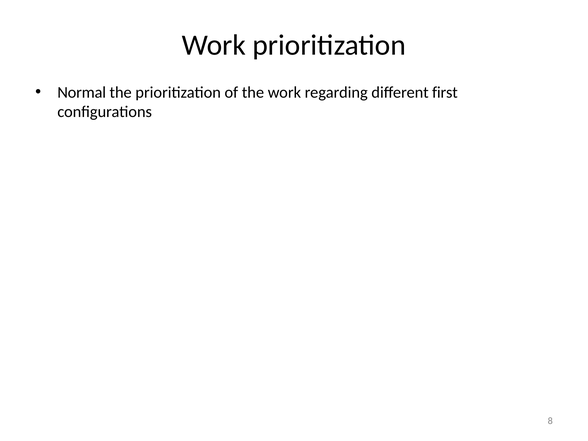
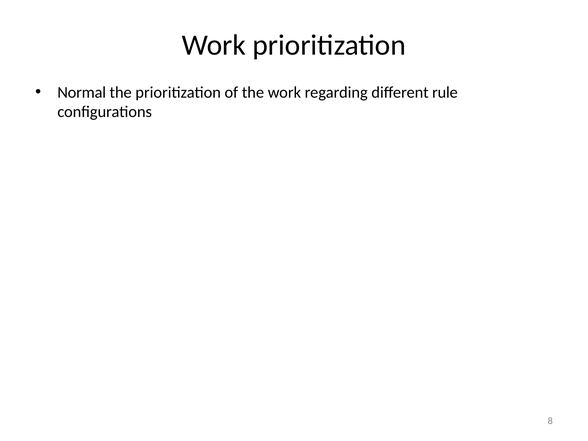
first: first -> rule (445, 92)
